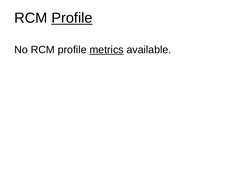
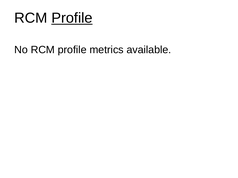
metrics underline: present -> none (107, 50)
